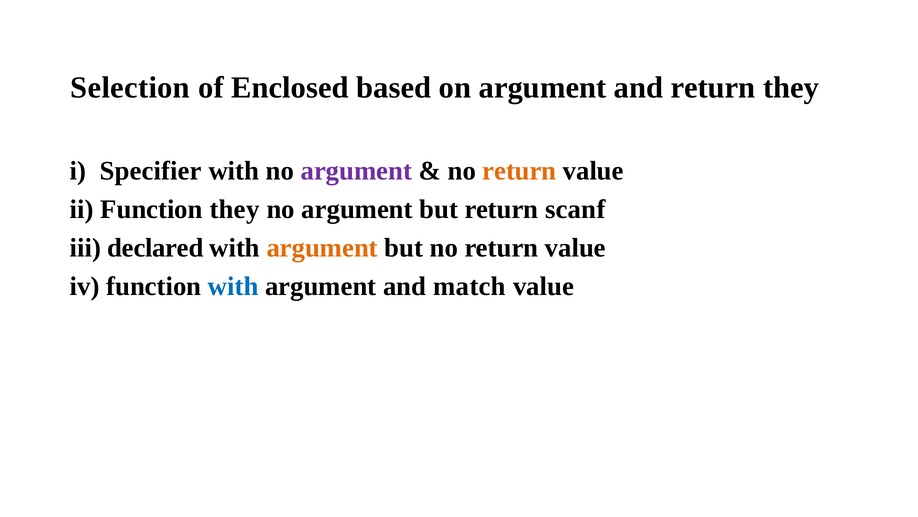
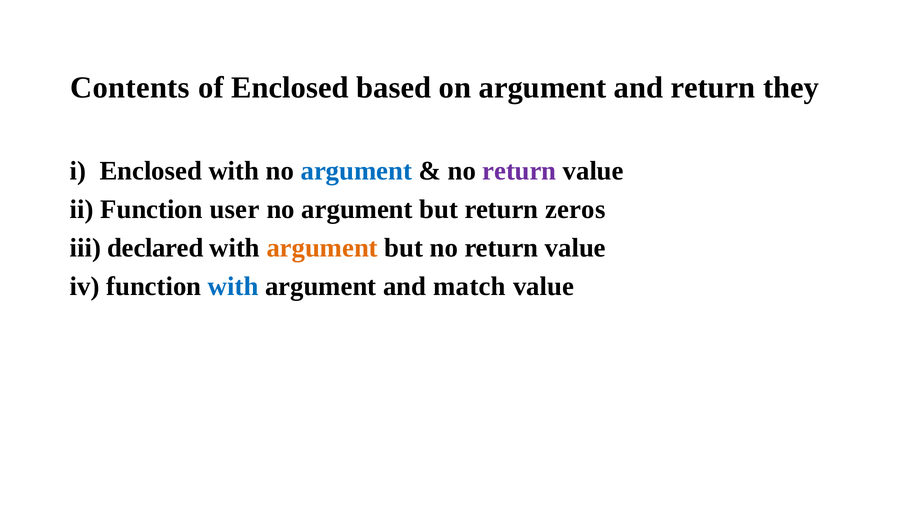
Selection: Selection -> Contents (130, 88)
i Specifier: Specifier -> Enclosed (151, 171)
argument colour: purple -> blue (356, 171)
return colour: orange -> purple (519, 171)
Function they: they -> user (234, 209)
scanf: scanf -> zeros (575, 209)
